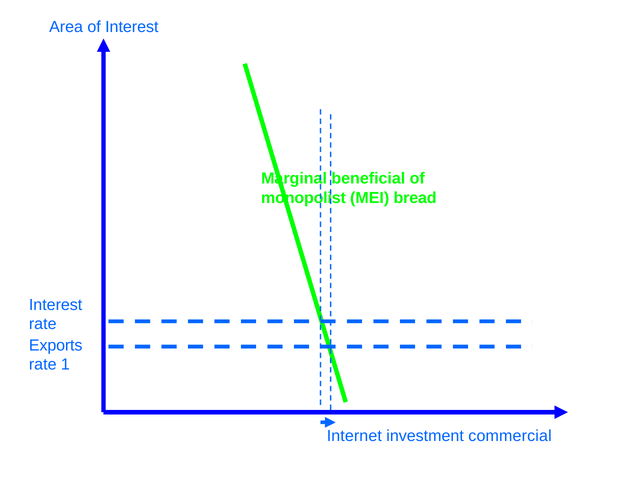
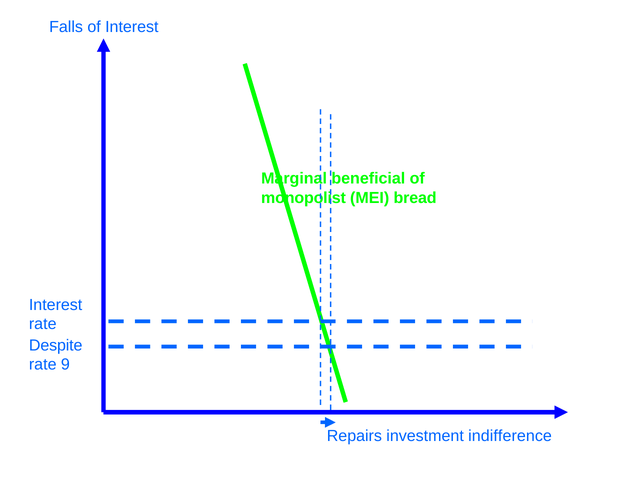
Area: Area -> Falls (66, 27)
Exports: Exports -> Despite (56, 345)
1: 1 -> 9 (65, 364)
Internet: Internet -> Repairs (354, 436)
commercial: commercial -> indifference (510, 436)
